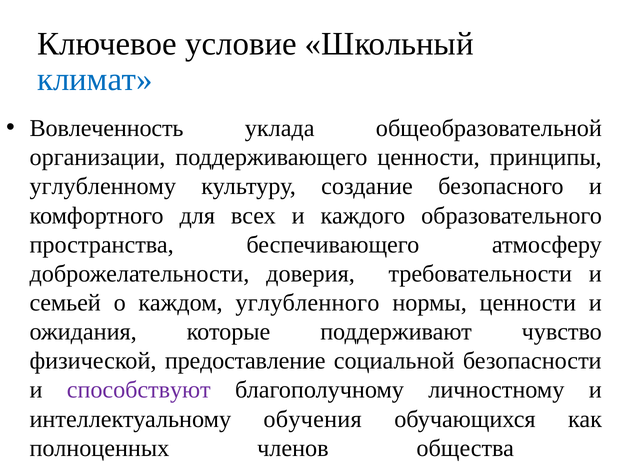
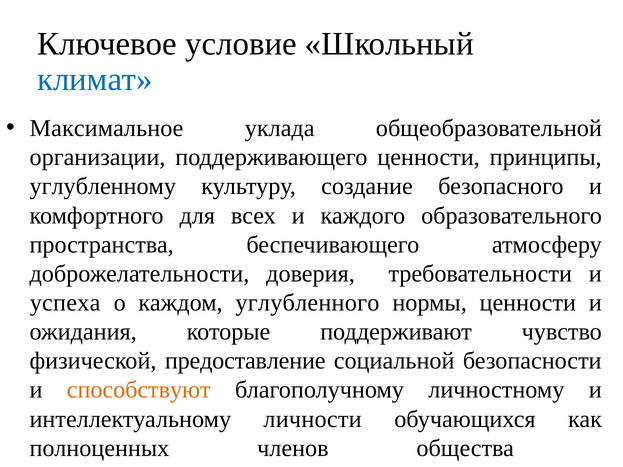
Вовлеченность: Вовлеченность -> Максимальное (106, 128)
семьей: семьей -> успеха (65, 303)
способствуют colour: purple -> orange (139, 390)
обучения: обучения -> личности (313, 419)
